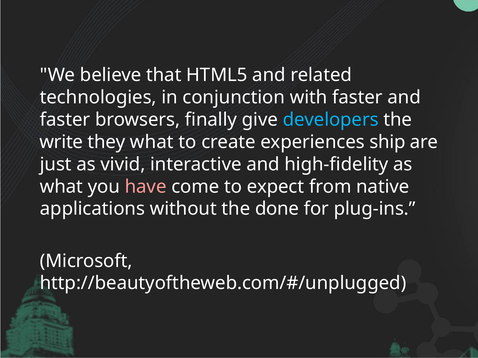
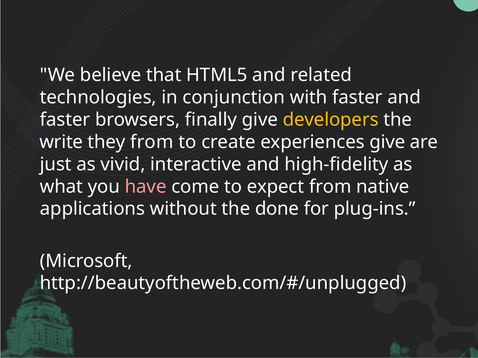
developers colour: light blue -> yellow (331, 120)
they what: what -> from (152, 142)
experiences ship: ship -> give (387, 142)
